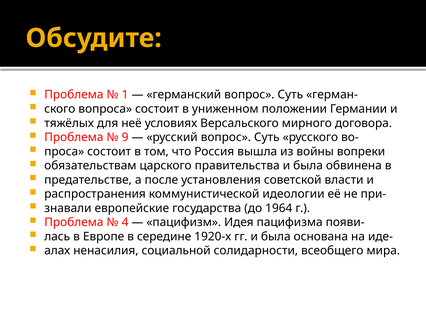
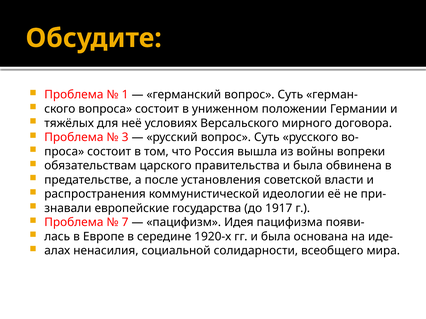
9: 9 -> 3 (125, 138)
1964: 1964 -> 1917 (279, 209)
4: 4 -> 7 (125, 223)
